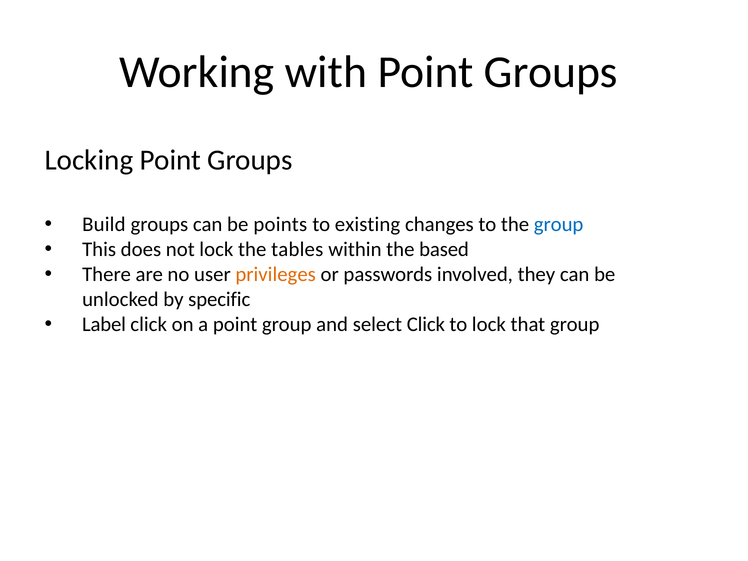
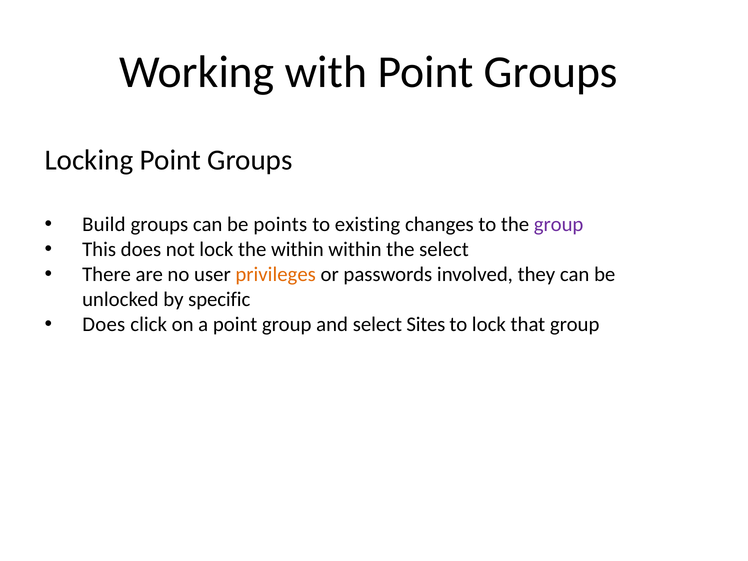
group colour: blue -> purple (559, 225)
the tables: tables -> within (297, 250)
the based: based -> select (444, 250)
Label: Label -> Does (104, 324)
select Click: Click -> Sites (426, 324)
